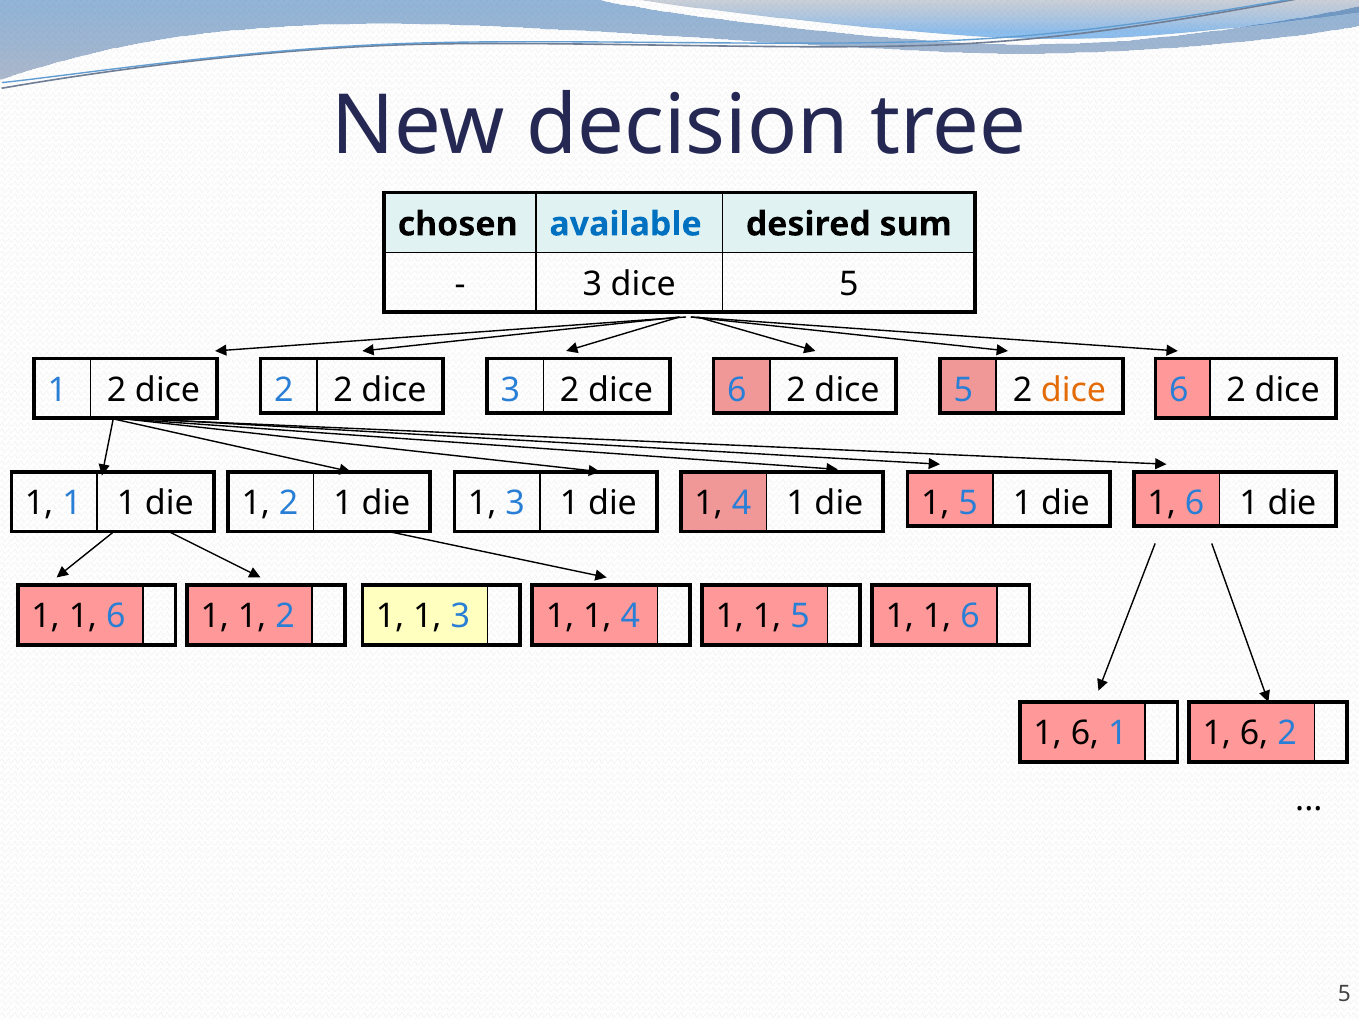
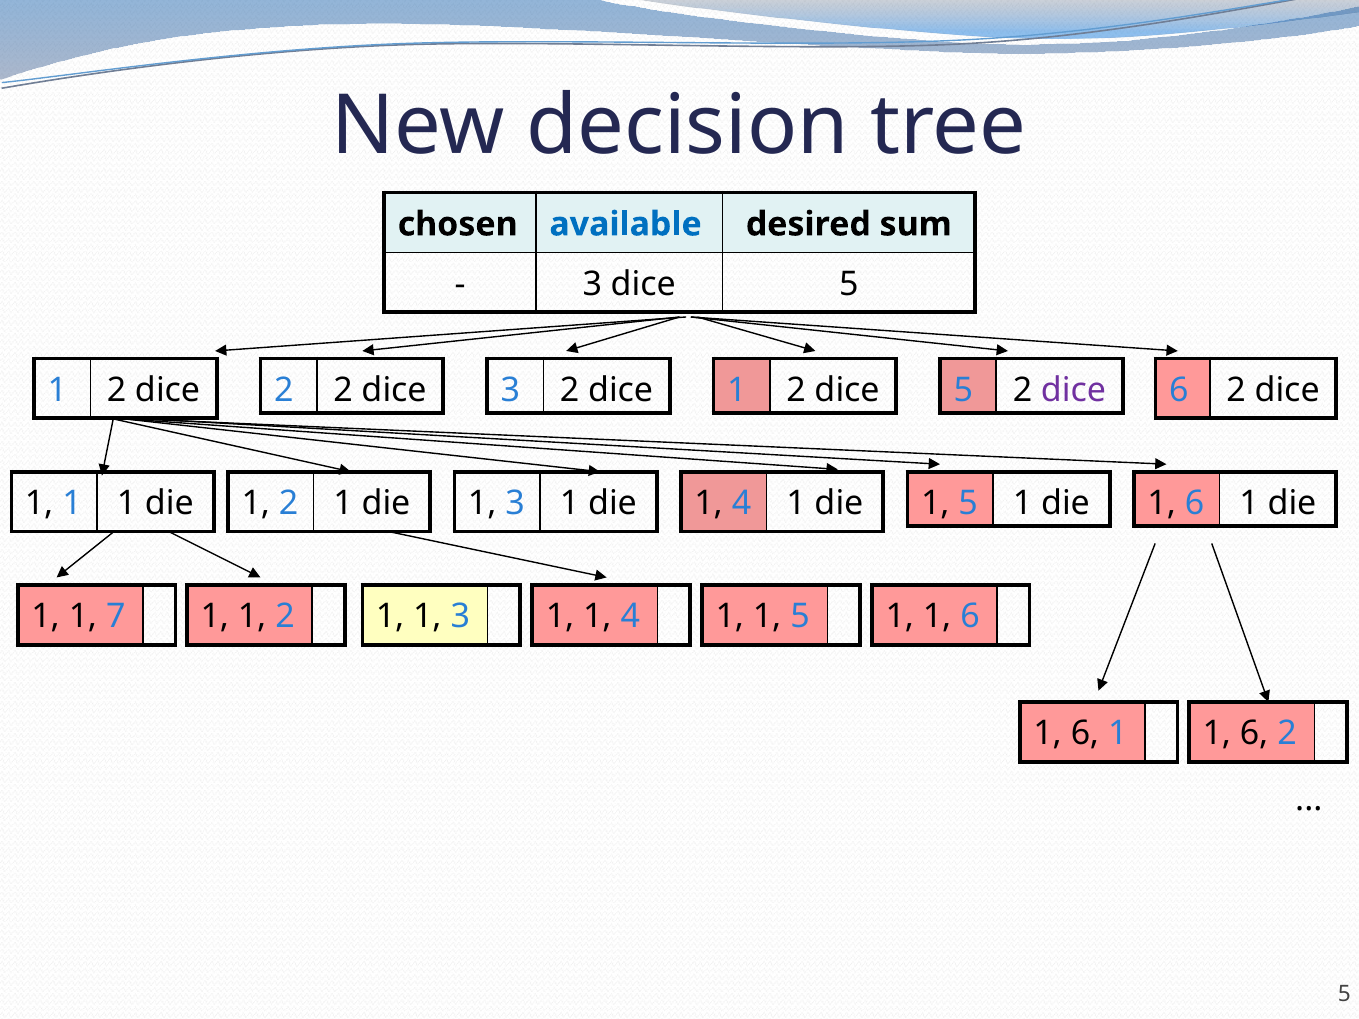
3 2 dice 6: 6 -> 1 (737, 390)
dice colour: orange -> purple (1074, 390)
6: 6 -> 7 (116, 617)
